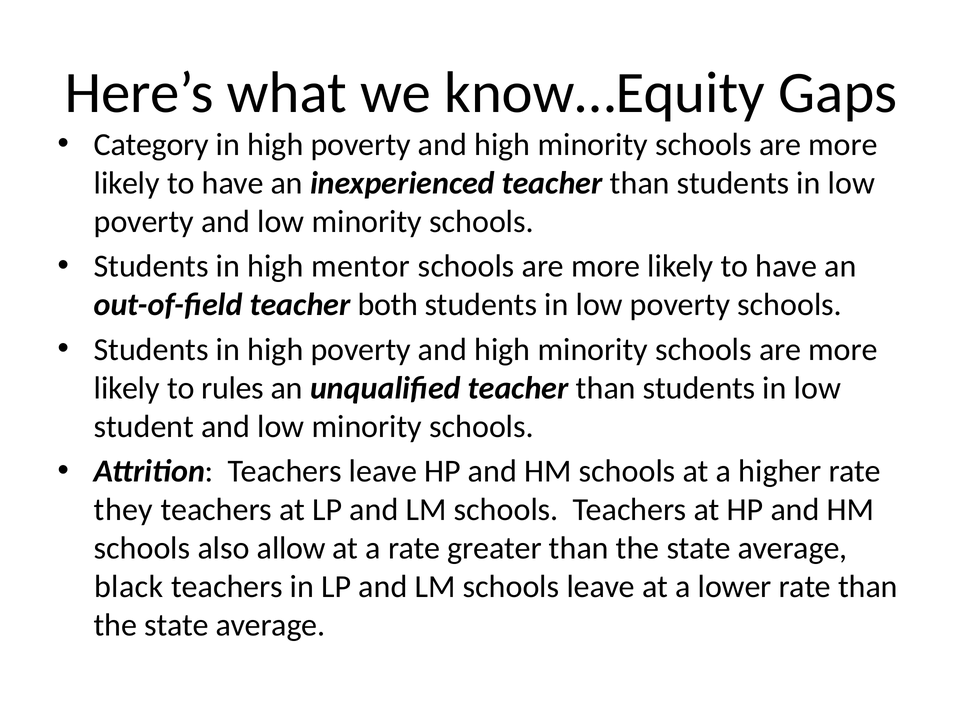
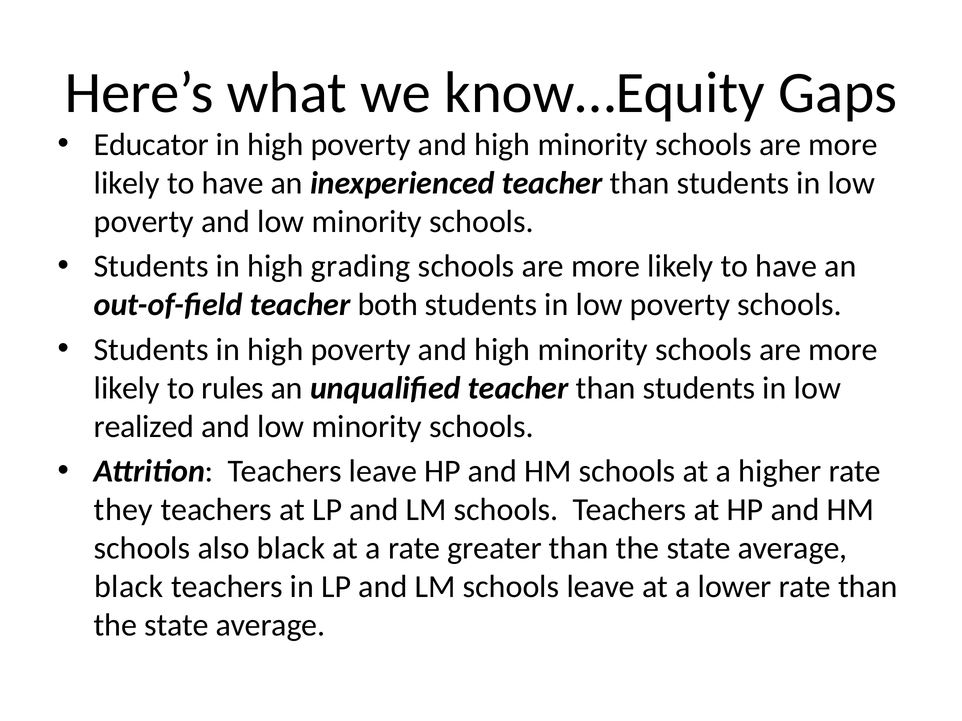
Category: Category -> Educator (151, 145)
mentor: mentor -> grading (361, 267)
student: student -> realized (144, 427)
also allow: allow -> black (291, 549)
